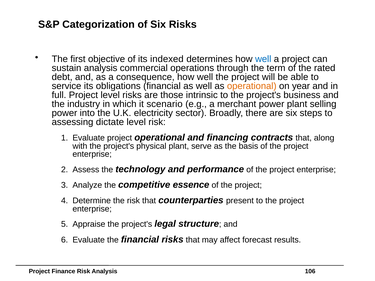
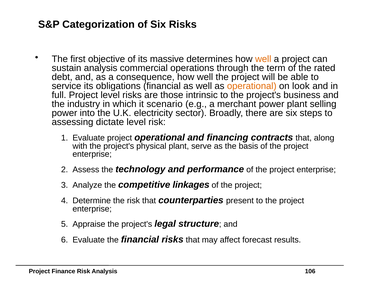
indexed: indexed -> massive (167, 59)
well colour: blue -> orange (263, 59)
year: year -> look (301, 86)
essence: essence -> linkages (191, 185)
